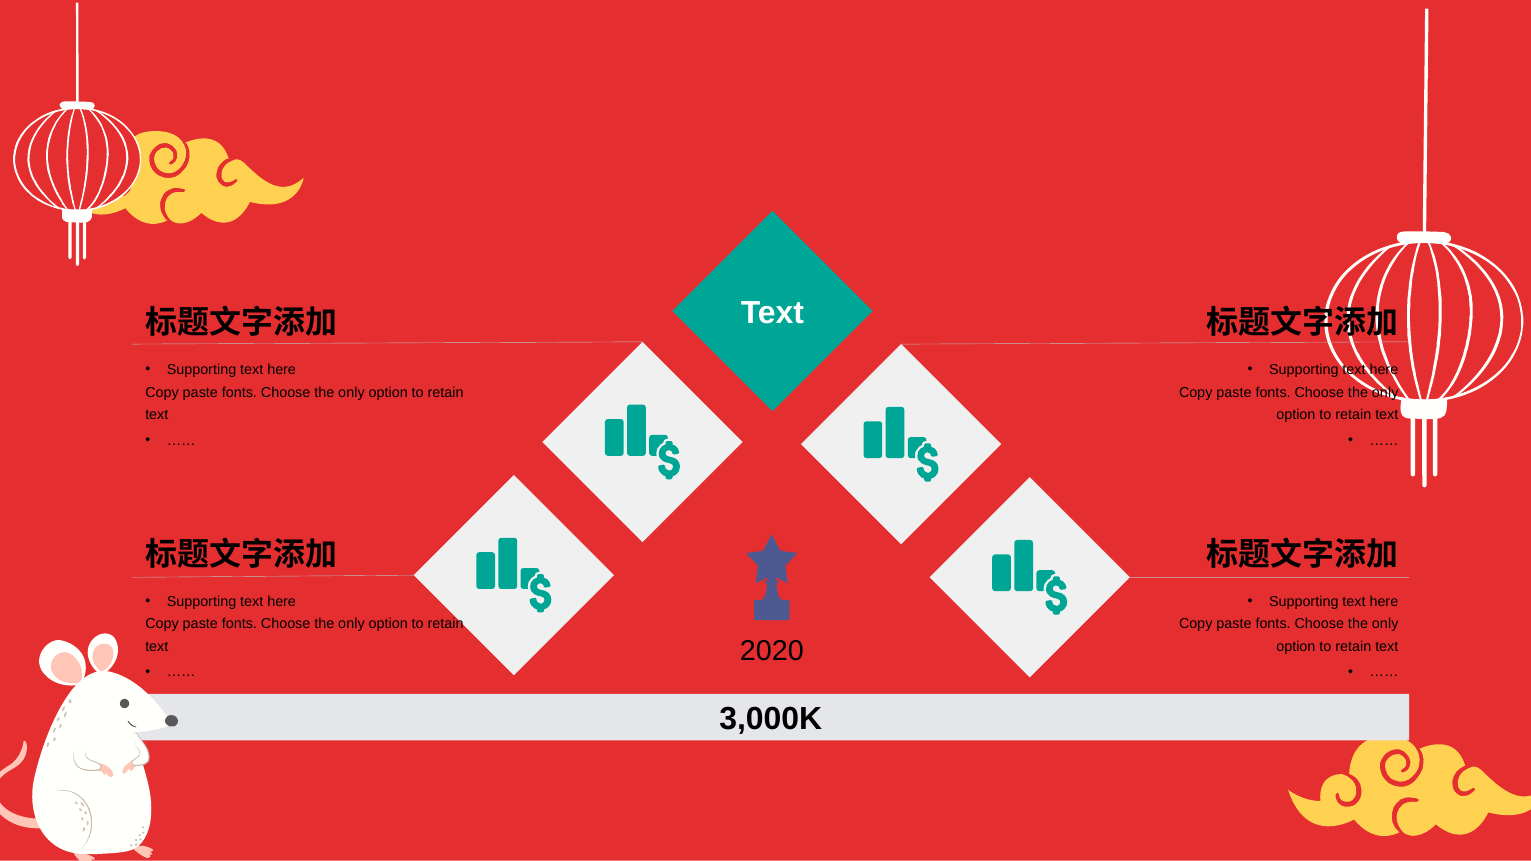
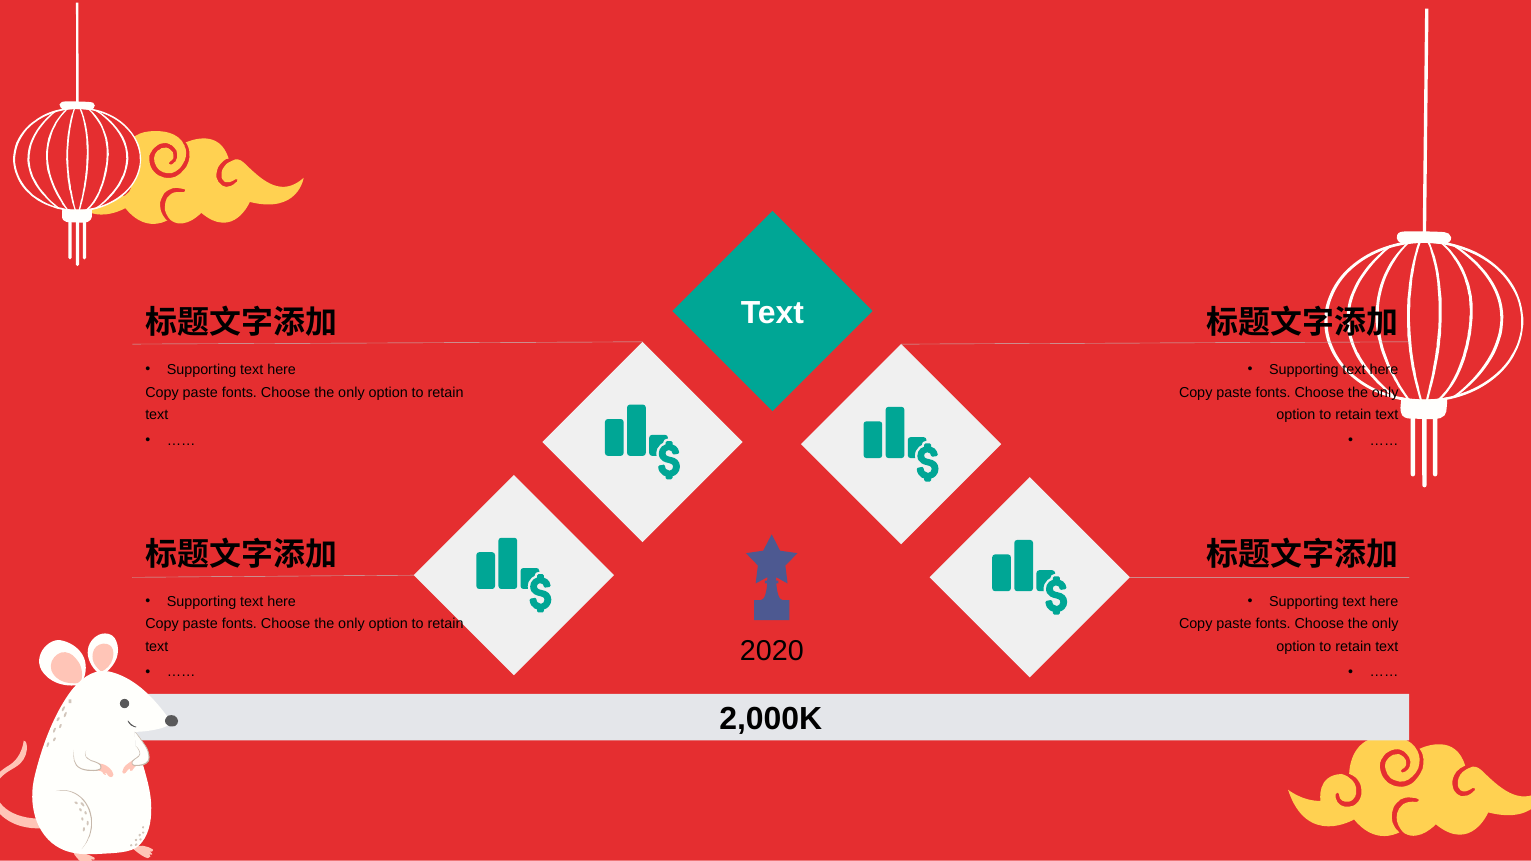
3,000K: 3,000K -> 2,000K (771, 720)
